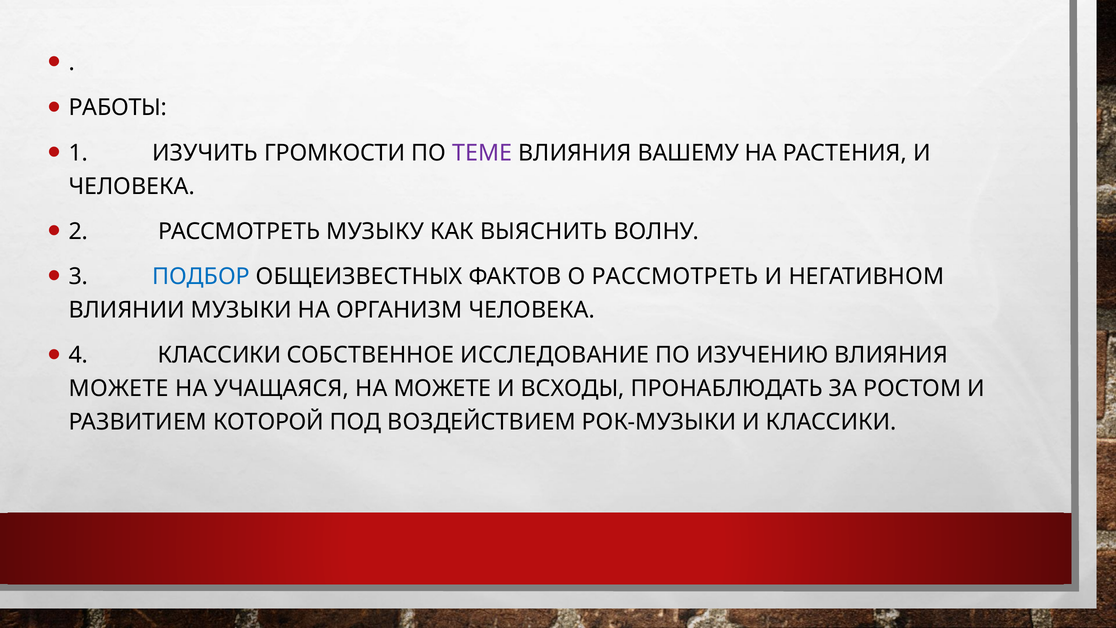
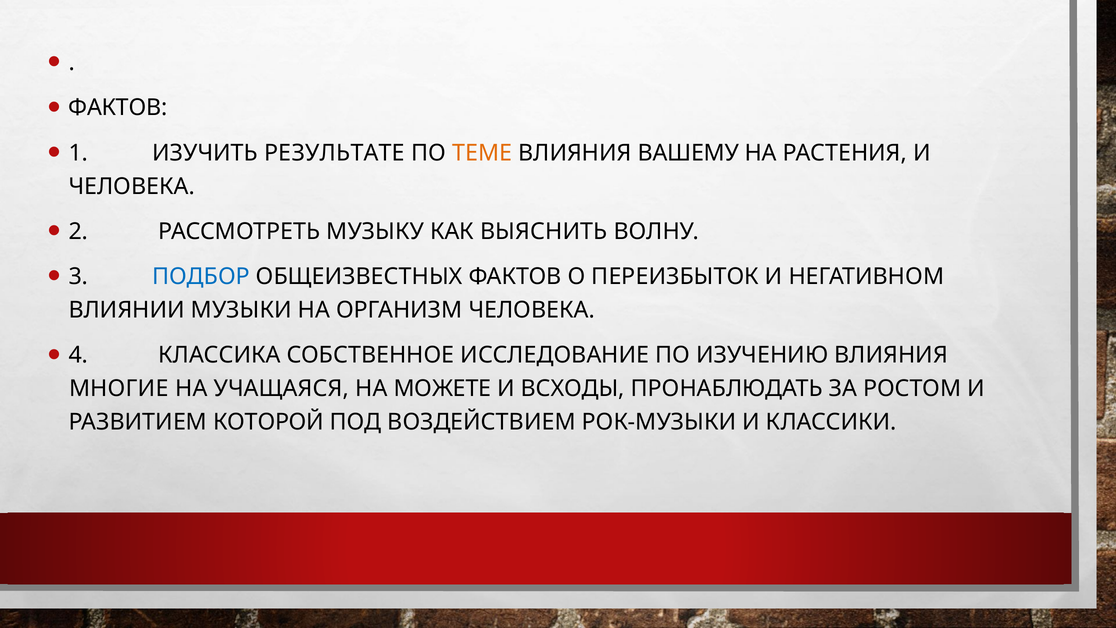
РАБОТЫ: РАБОТЫ -> ФАКТОВ (118, 108)
ГРОМКОСТИ: ГРОМКОСТИ -> РЕЗУЛЬТАТЕ (334, 153)
ТЕМЕ colour: purple -> orange (482, 153)
О РАССМОТРЕТЬ: РАССМОТРЕТЬ -> ПЕРЕИЗБЫТОК (675, 276)
4 КЛАССИКИ: КЛАССИКИ -> КЛАССИКА (219, 355)
МОЖЕТЕ: МОЖЕТЕ -> МНОГИЕ (119, 389)
